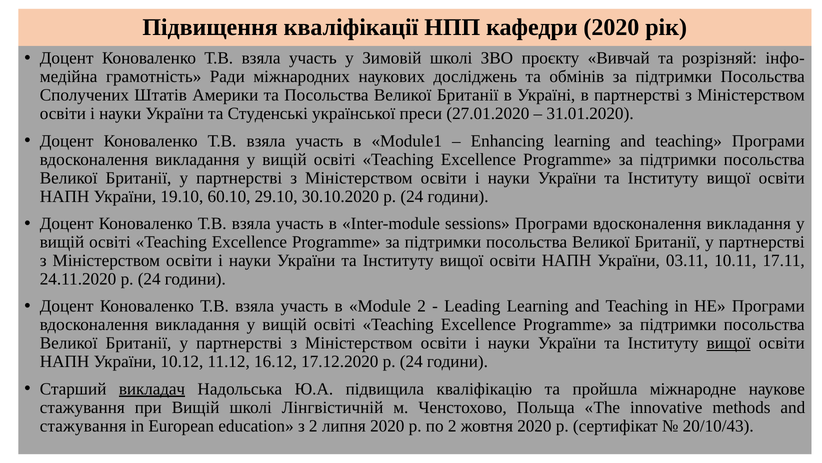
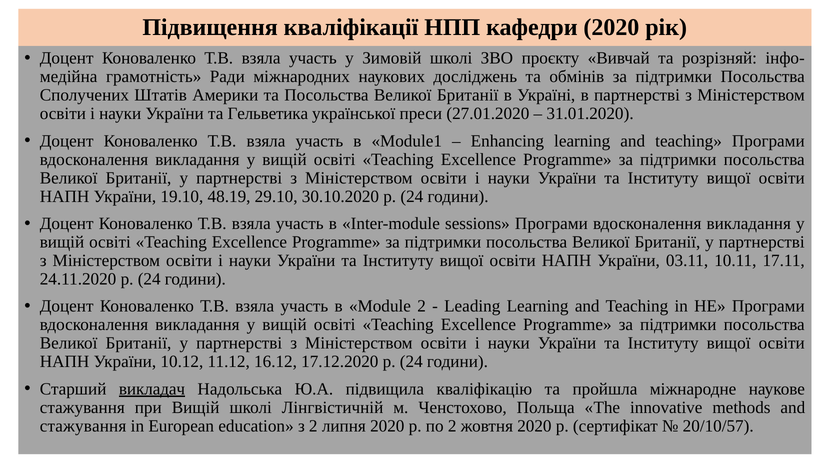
Студенські: Студенські -> Гельветика (268, 114)
60.10: 60.10 -> 48.19 (229, 196)
вищої underline: present -> none (729, 343)
20/10/43: 20/10/43 -> 20/10/57 (718, 425)
